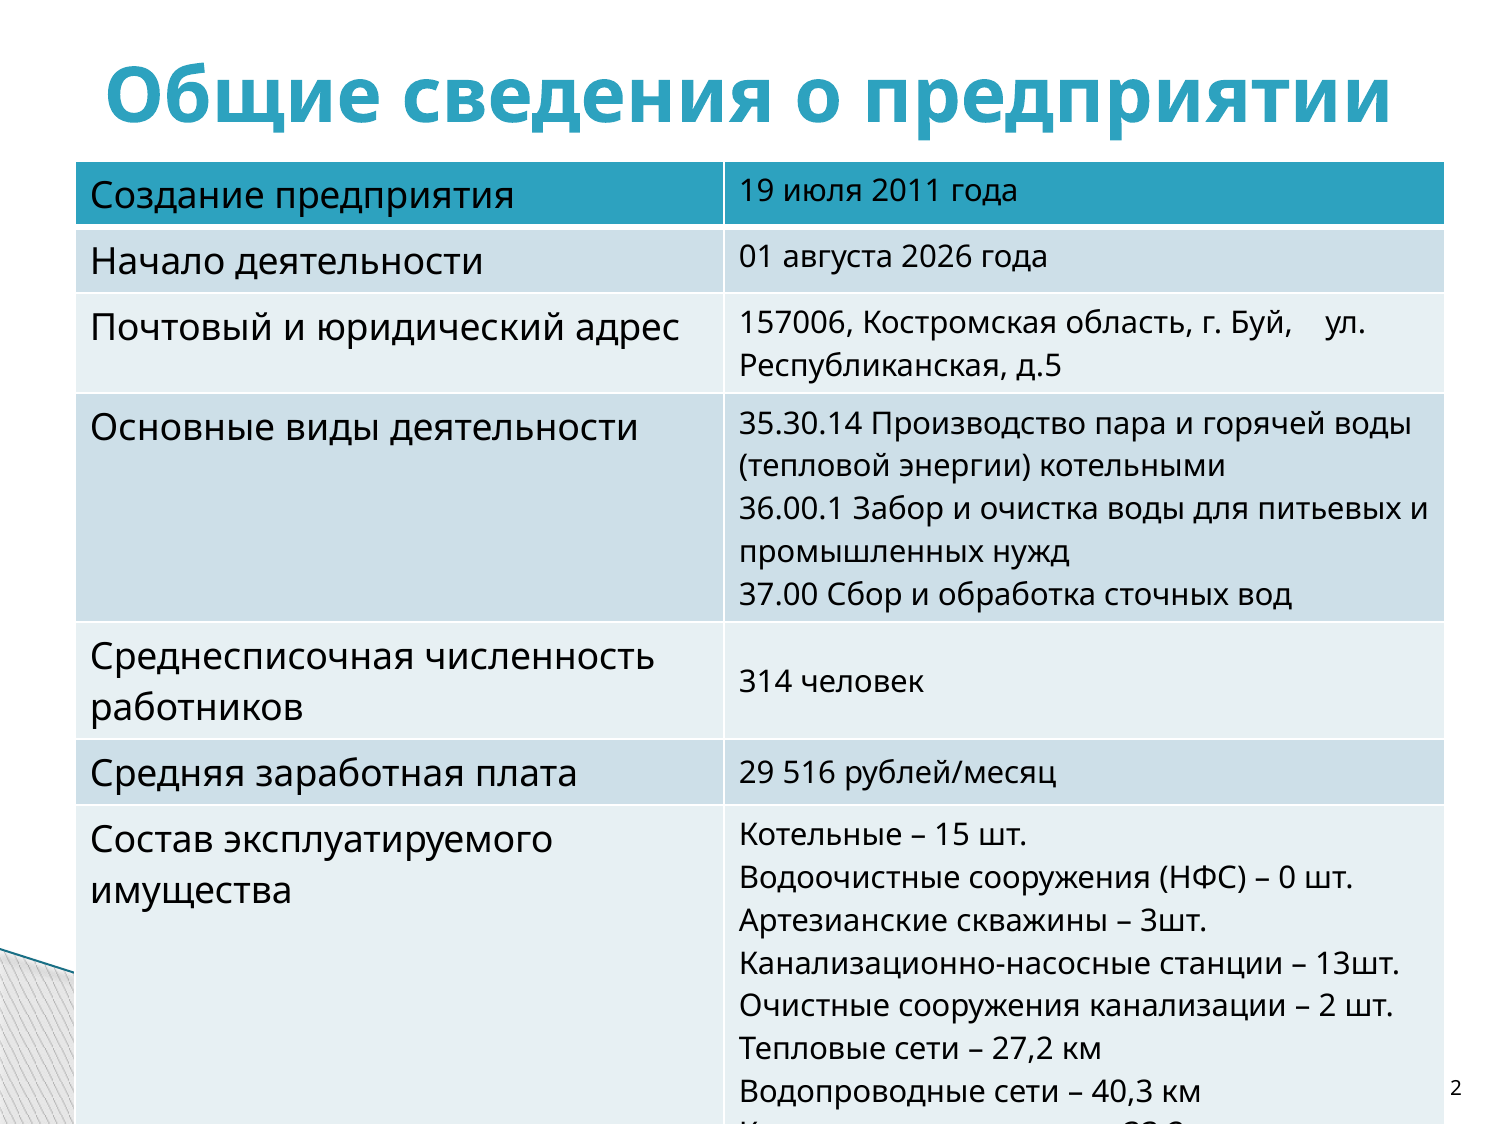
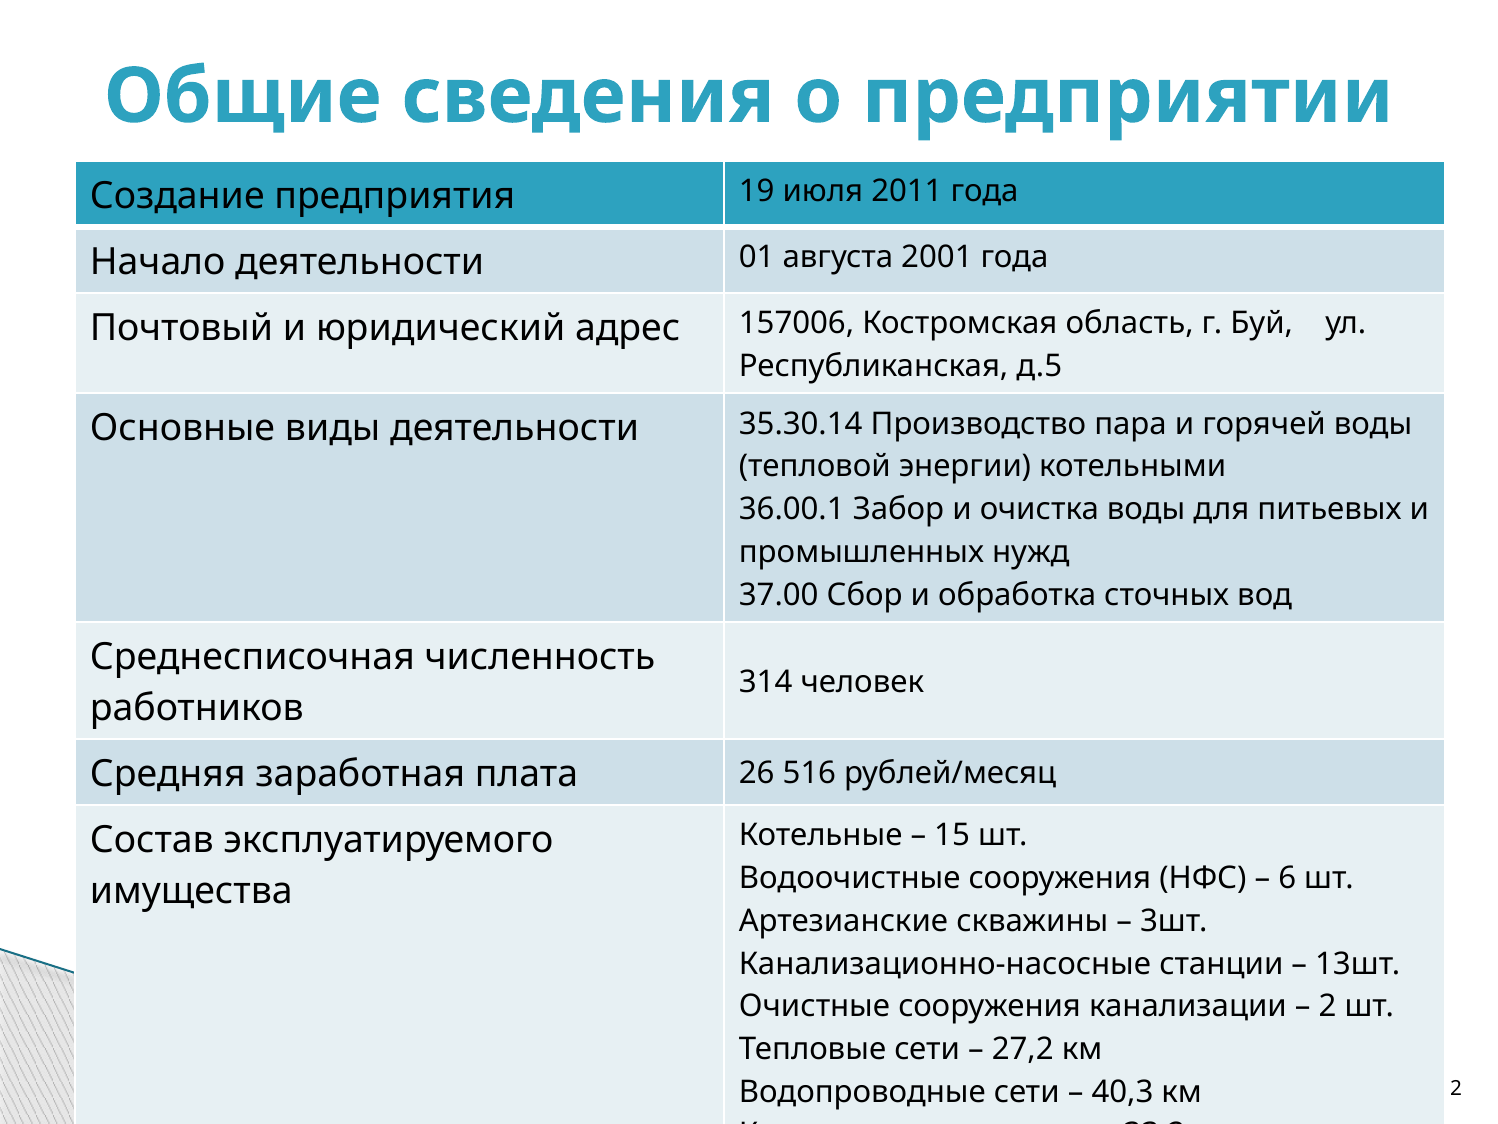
2026: 2026 -> 2001 (937, 257)
29: 29 -> 26 (757, 773)
0: 0 -> 6 (1287, 878)
